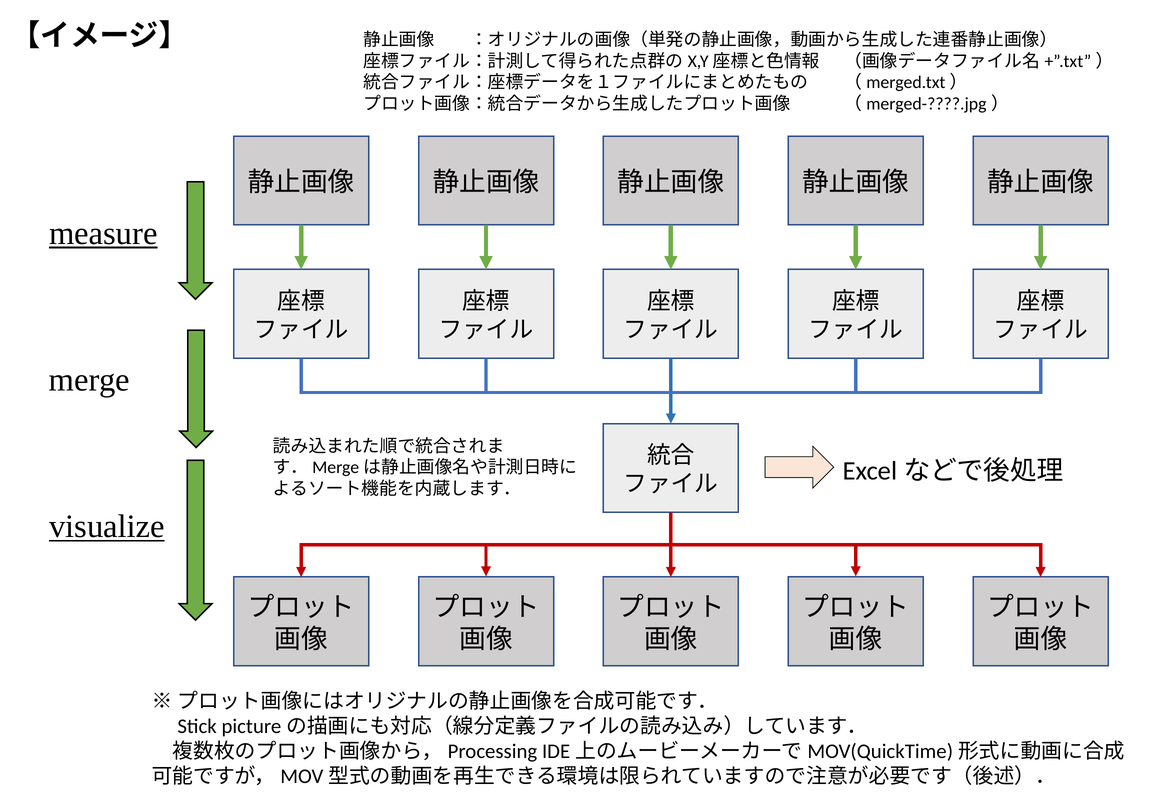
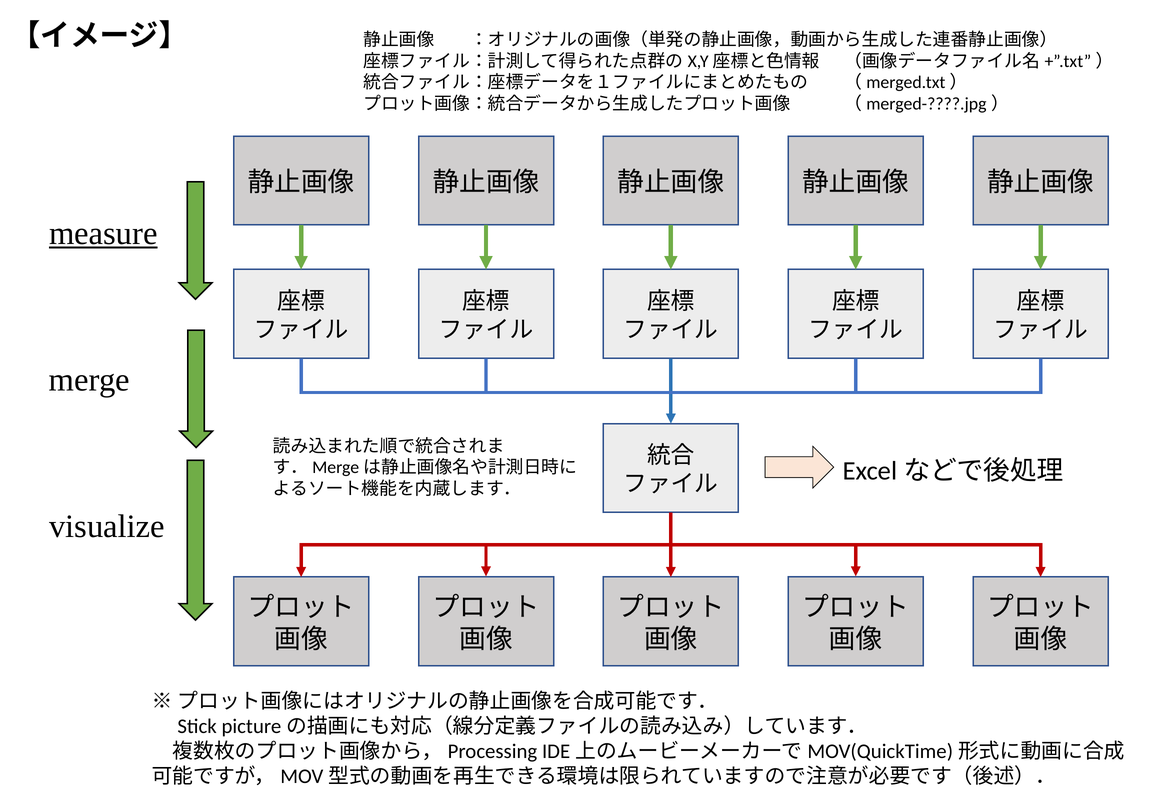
visualize underline: present -> none (107, 526)
